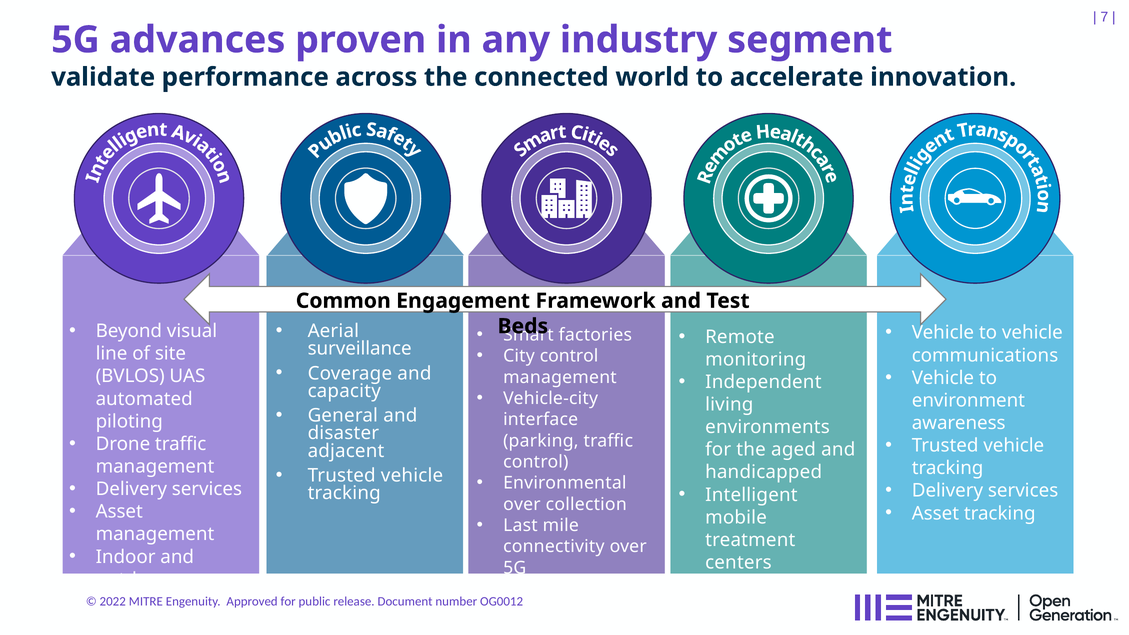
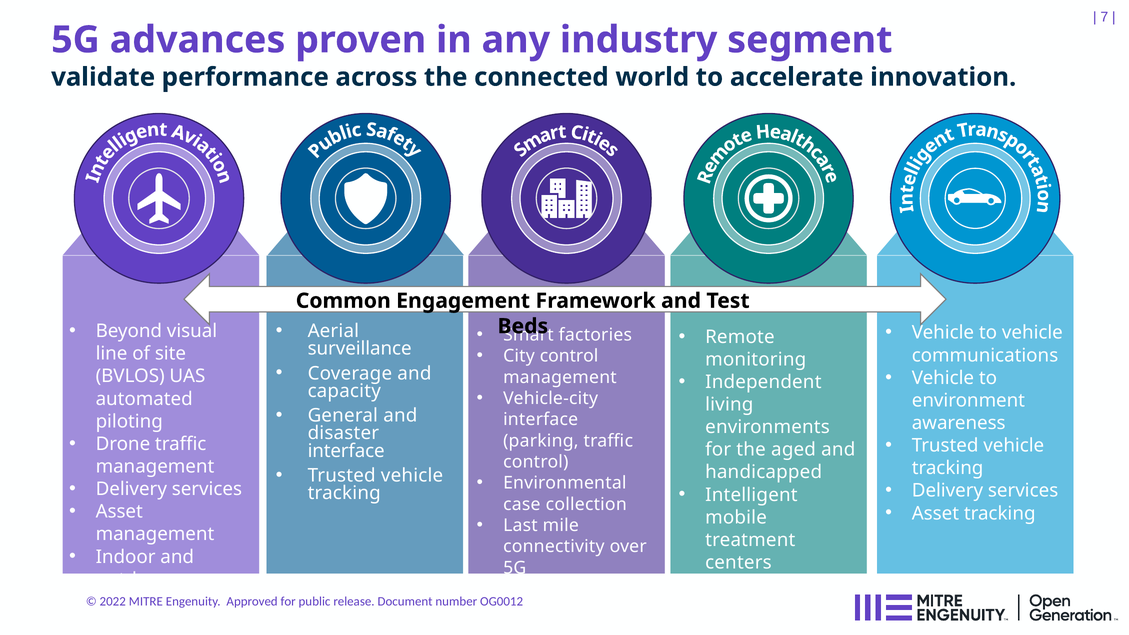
adjacent: adjacent -> interface (346, 451)
over: over -> case (522, 504)
